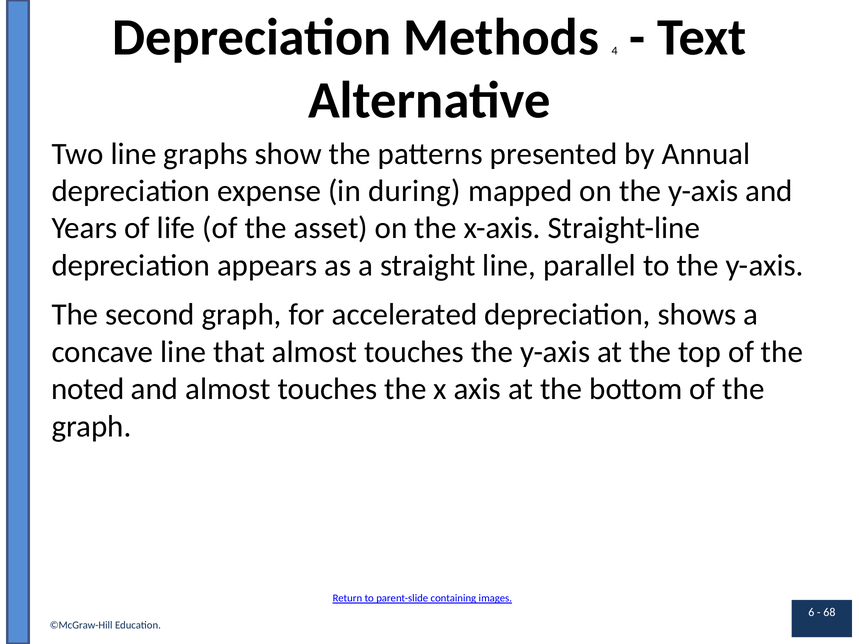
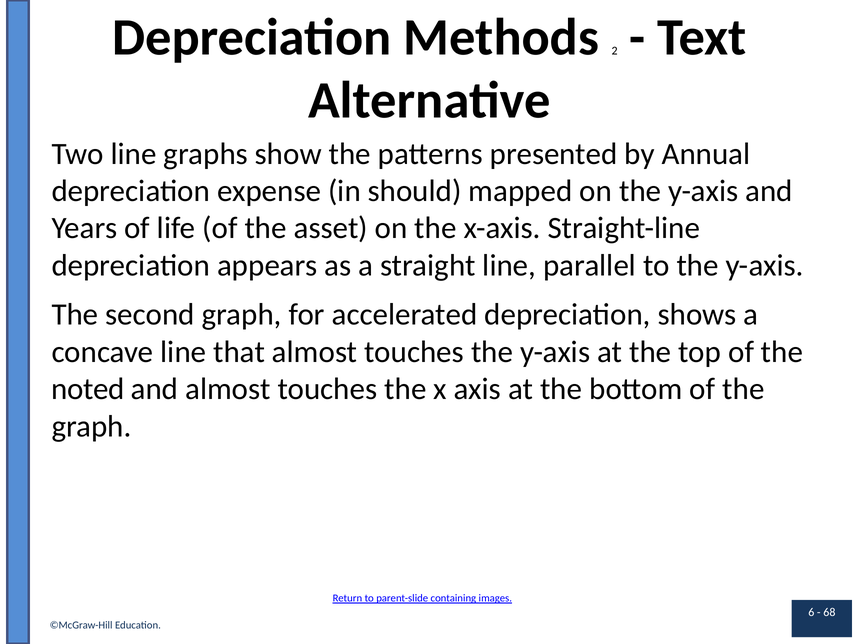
4: 4 -> 2 (615, 51)
during: during -> should (415, 191)
